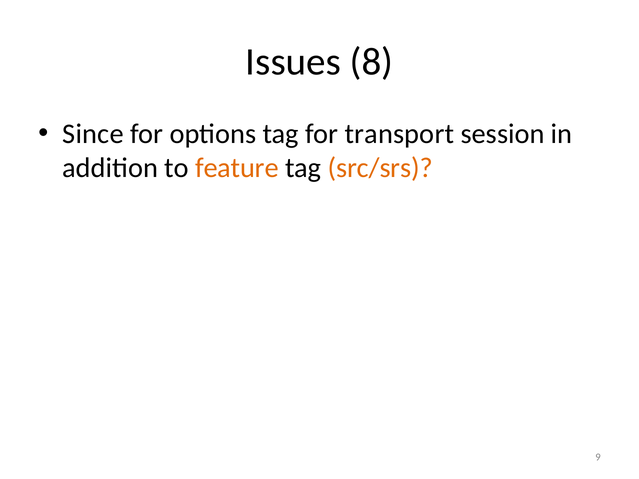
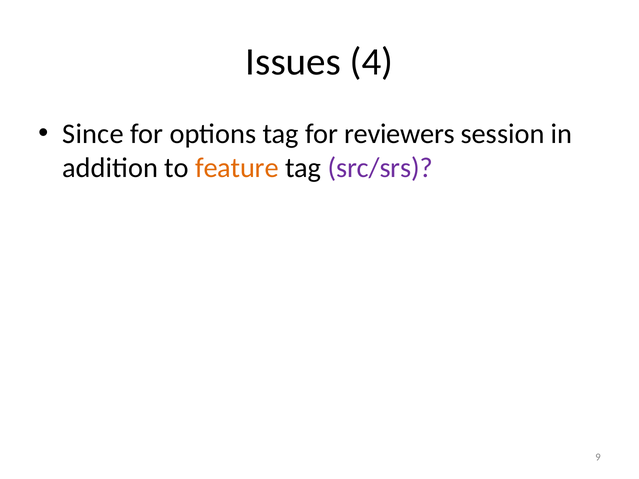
8: 8 -> 4 (372, 62)
transport: transport -> reviewers (400, 134)
src/srs colour: orange -> purple (380, 168)
